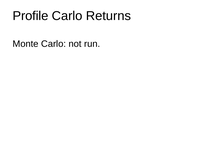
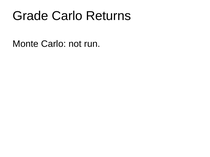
Profile: Profile -> Grade (30, 16)
